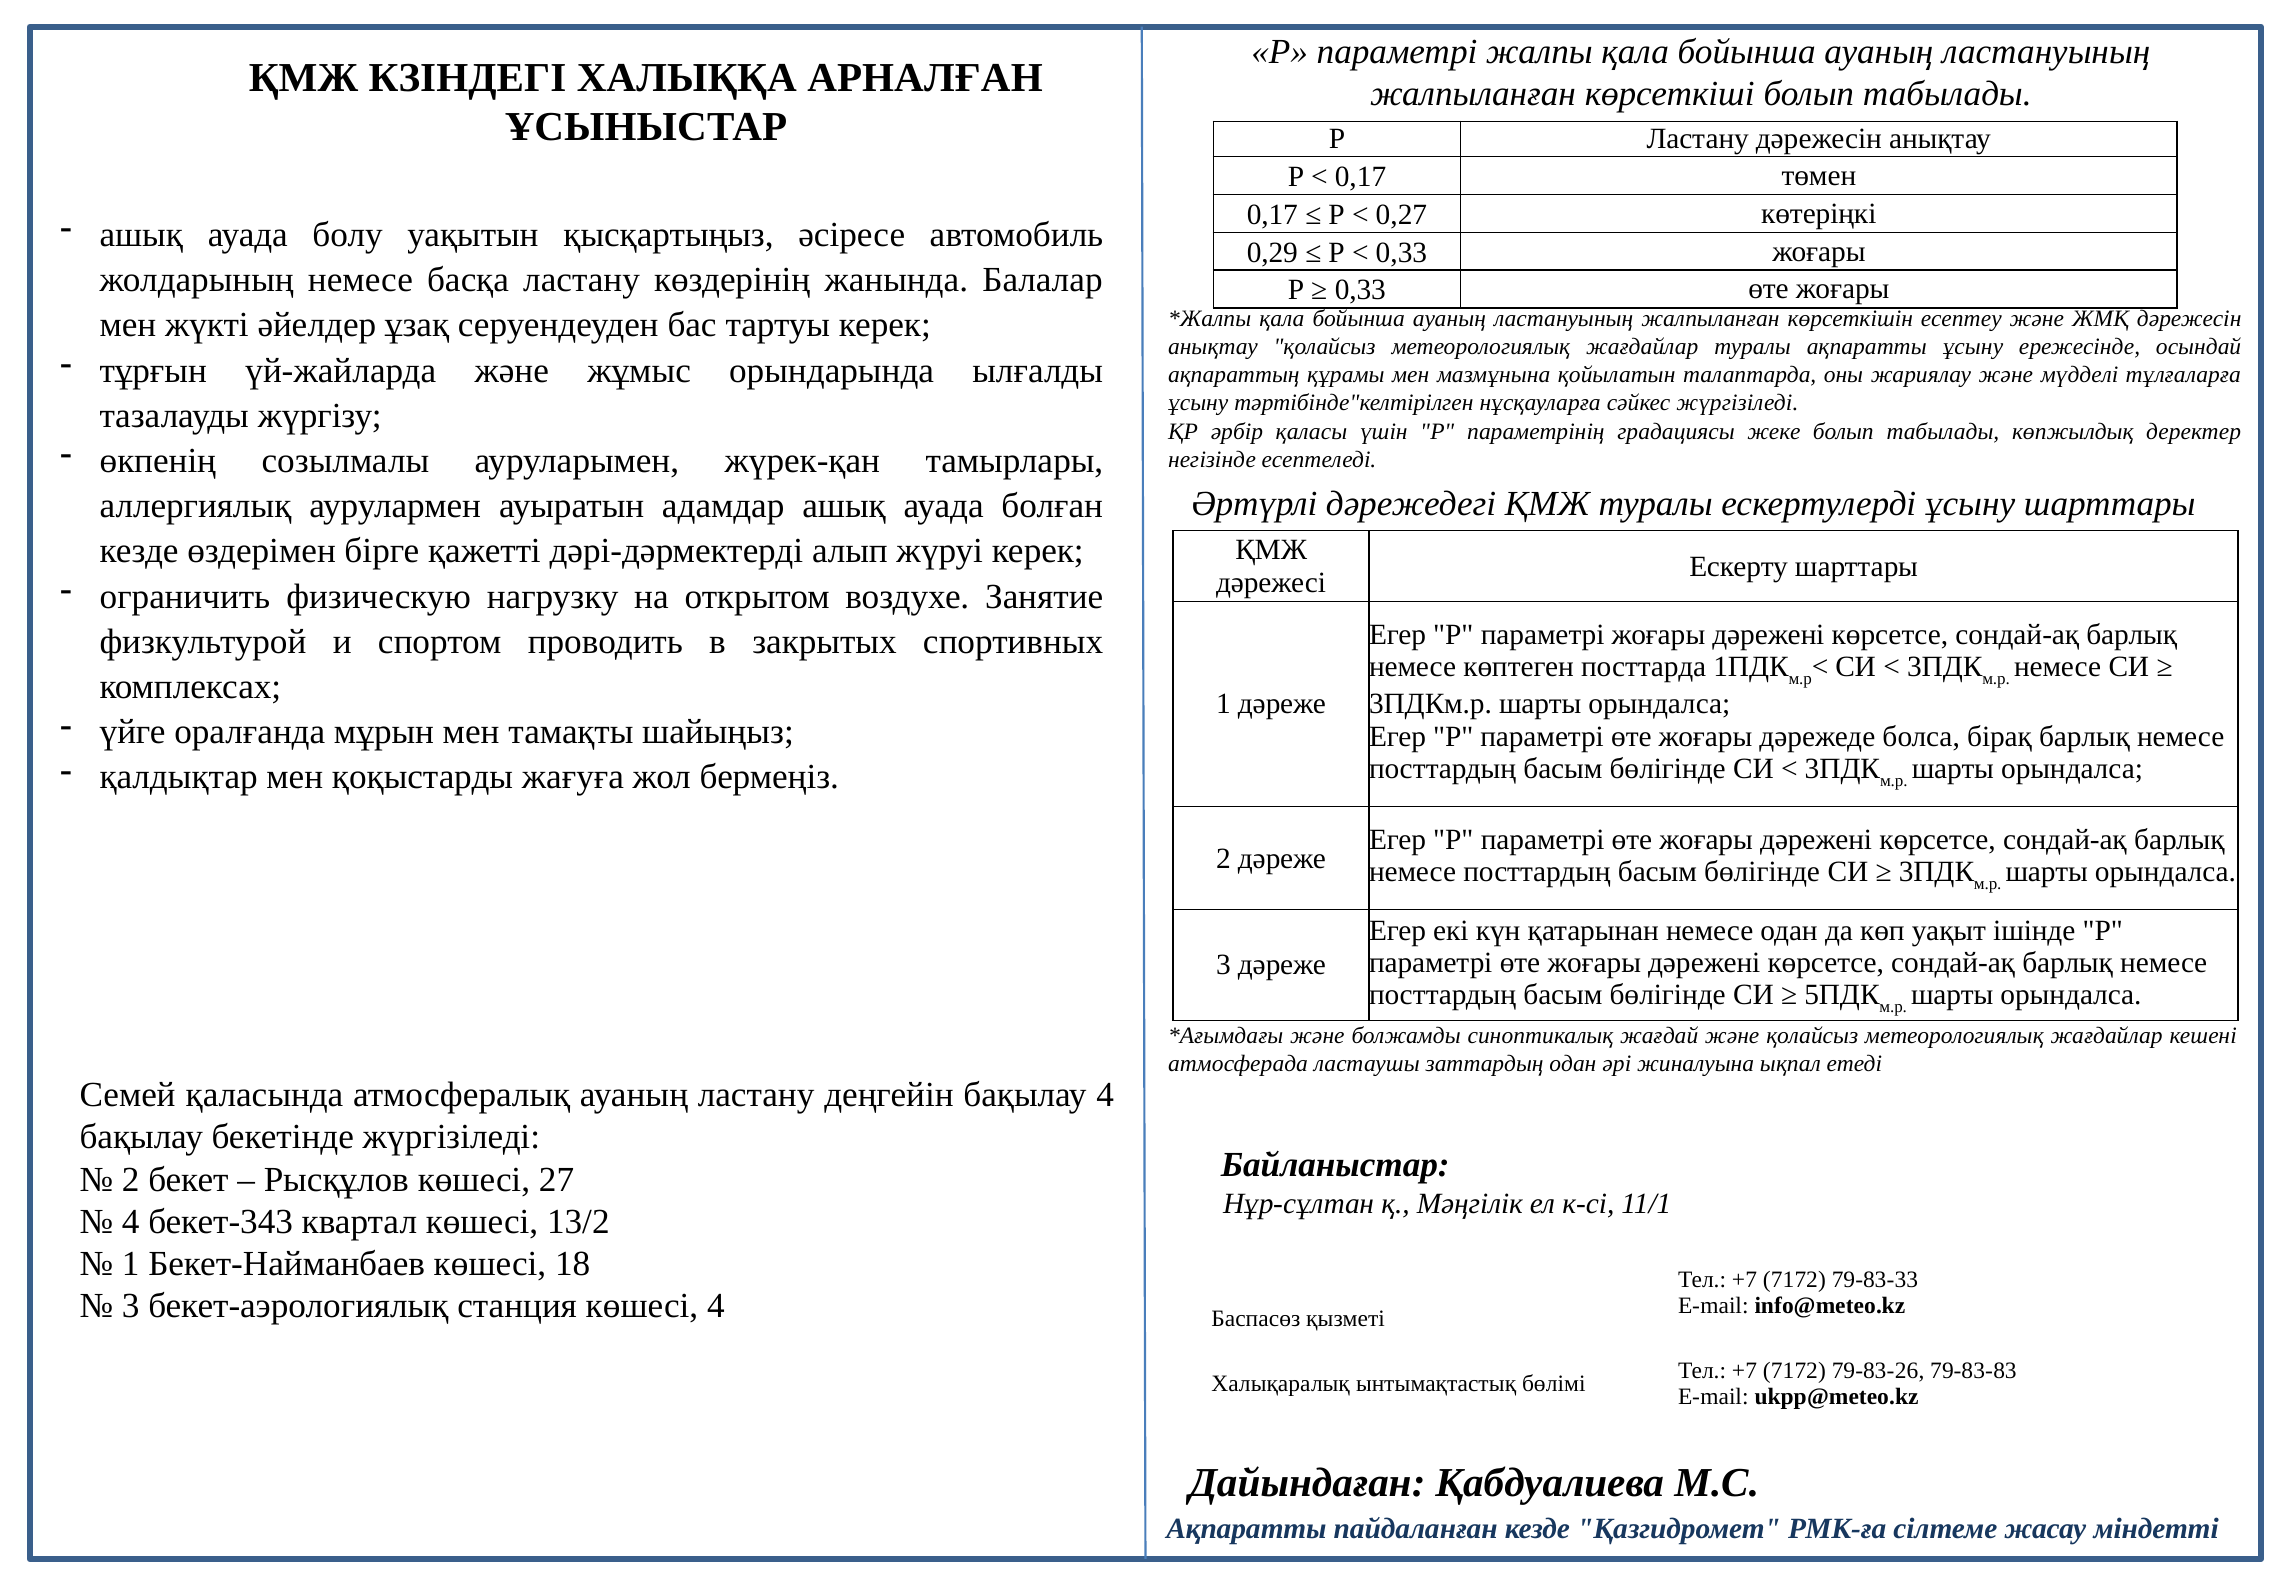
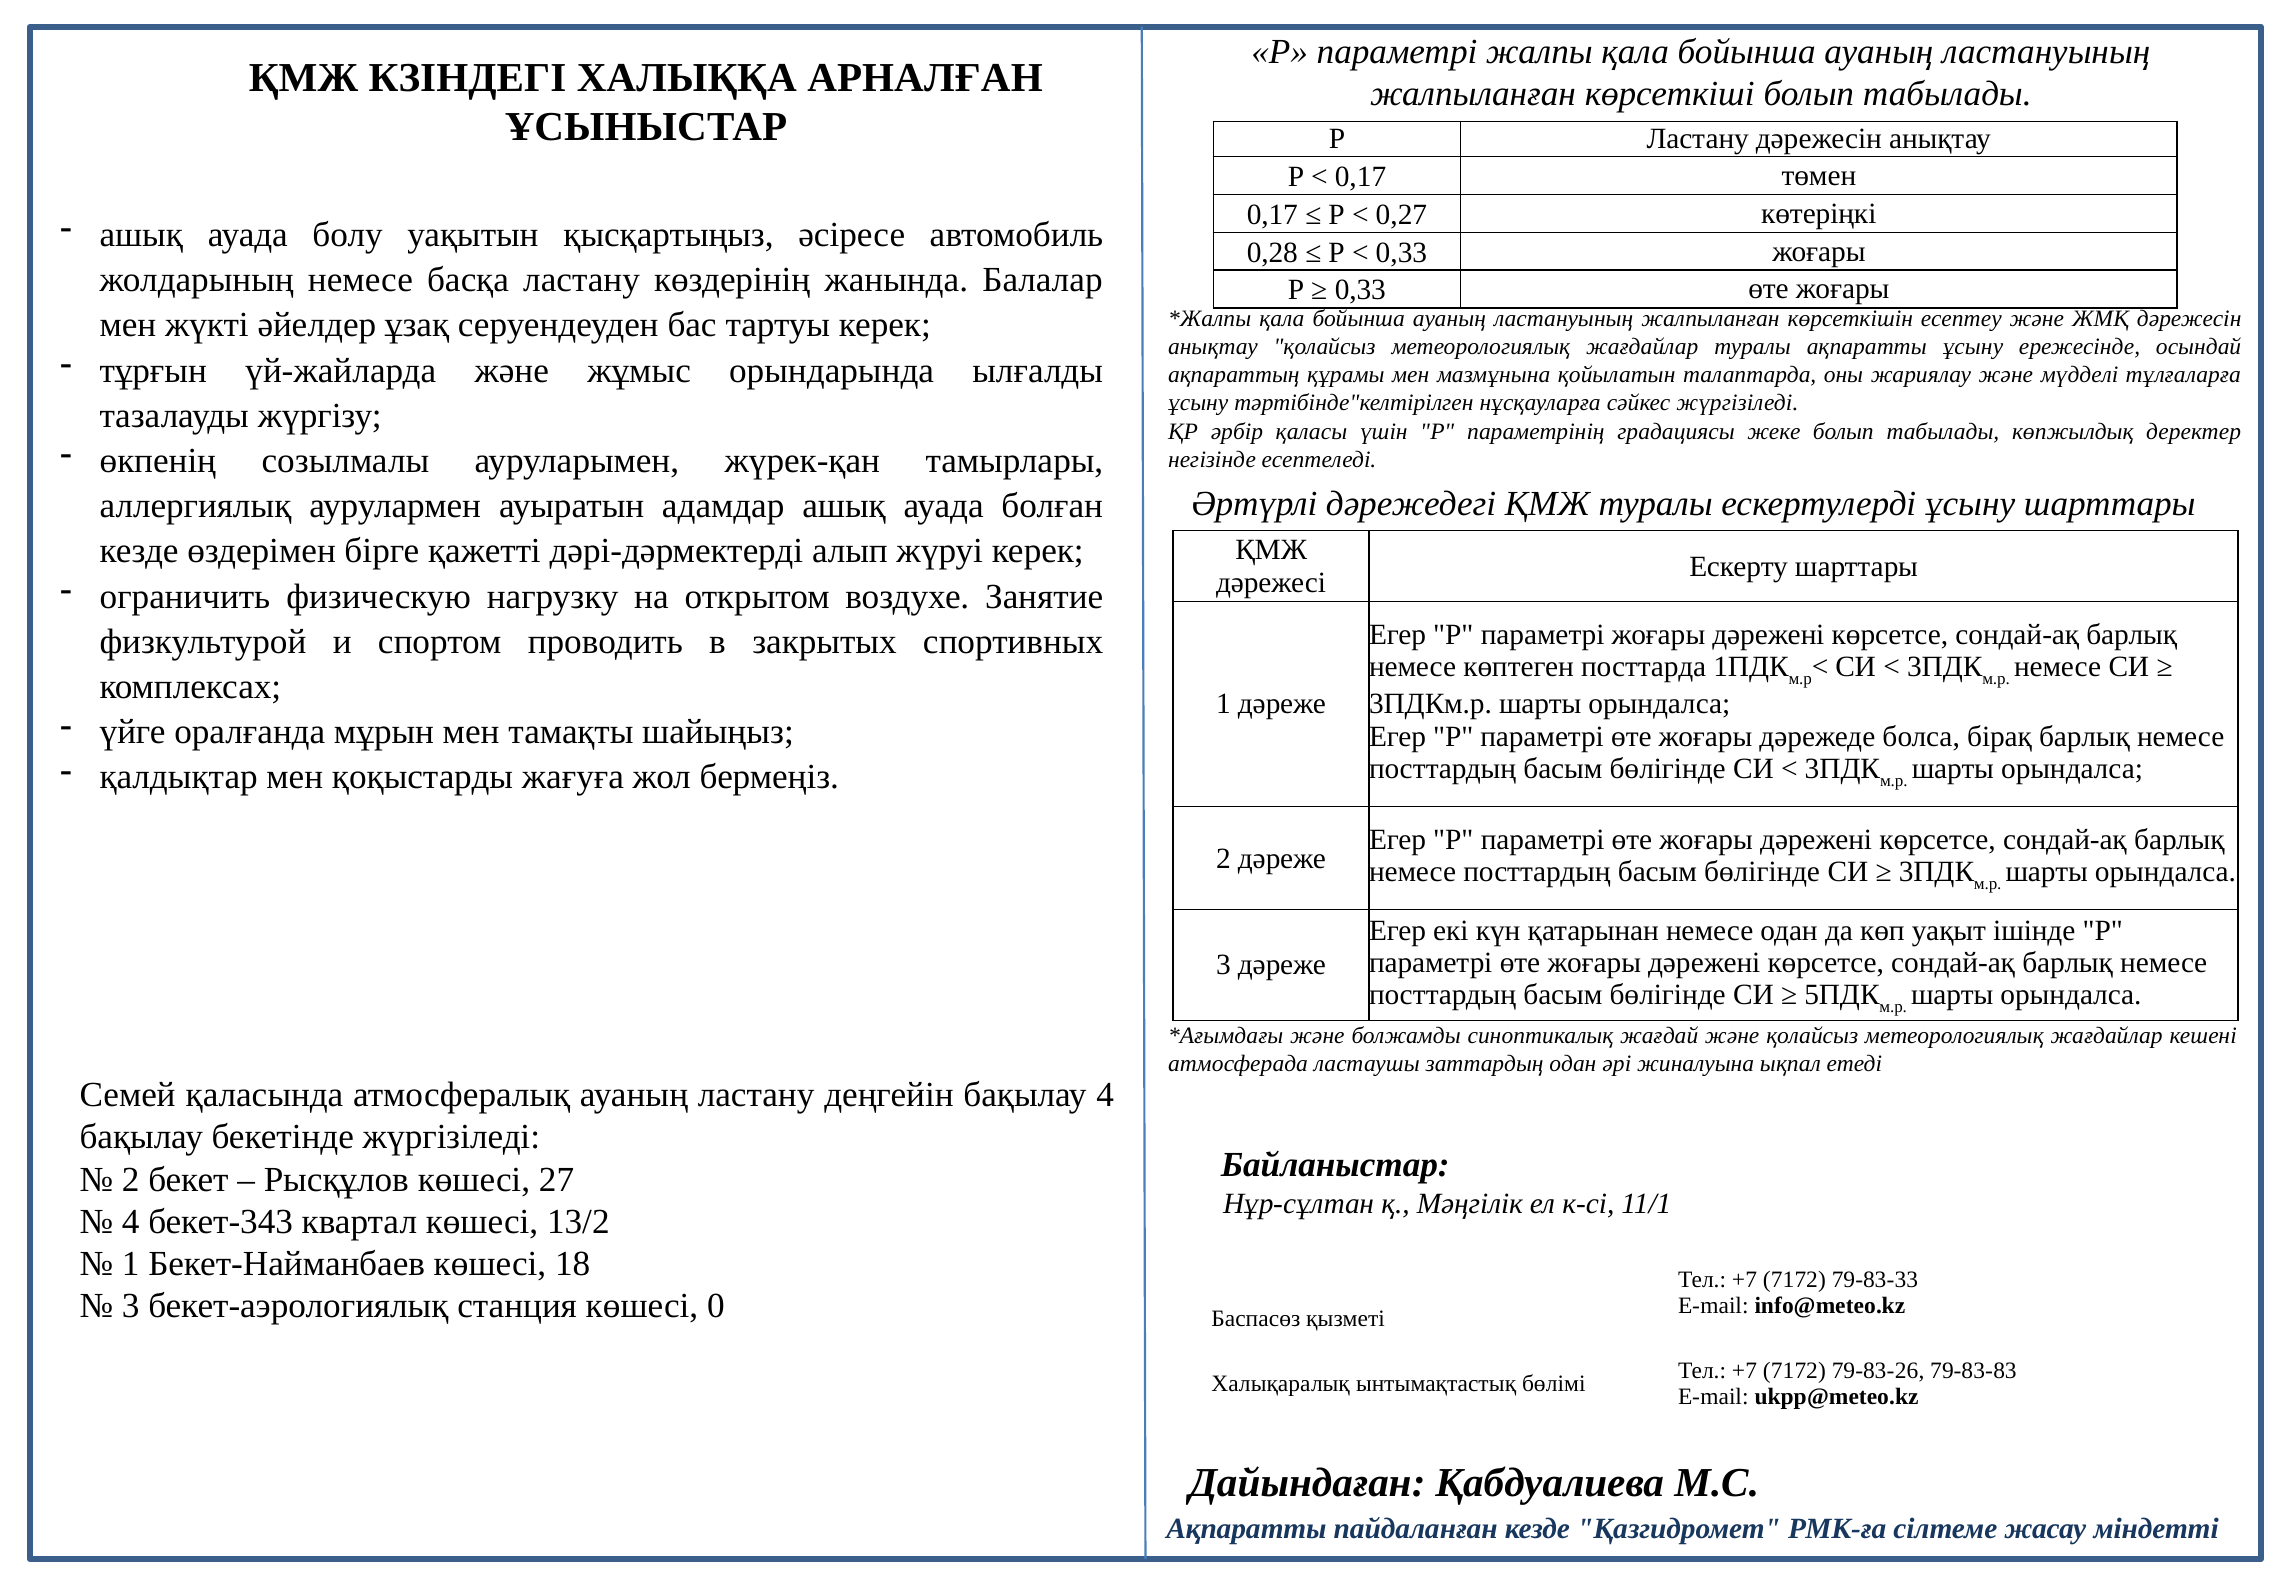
0,29: 0,29 -> 0,28 (1272, 252)
көшесі 4: 4 -> 0 (716, 1306)
